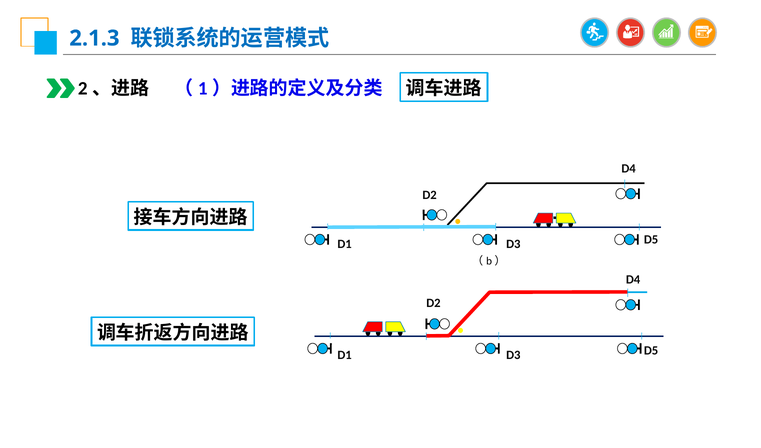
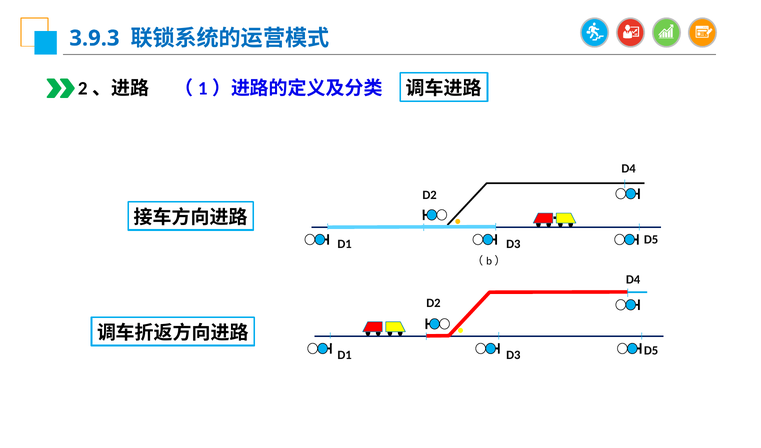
2.1.3: 2.1.3 -> 3.9.3 (94, 38)
